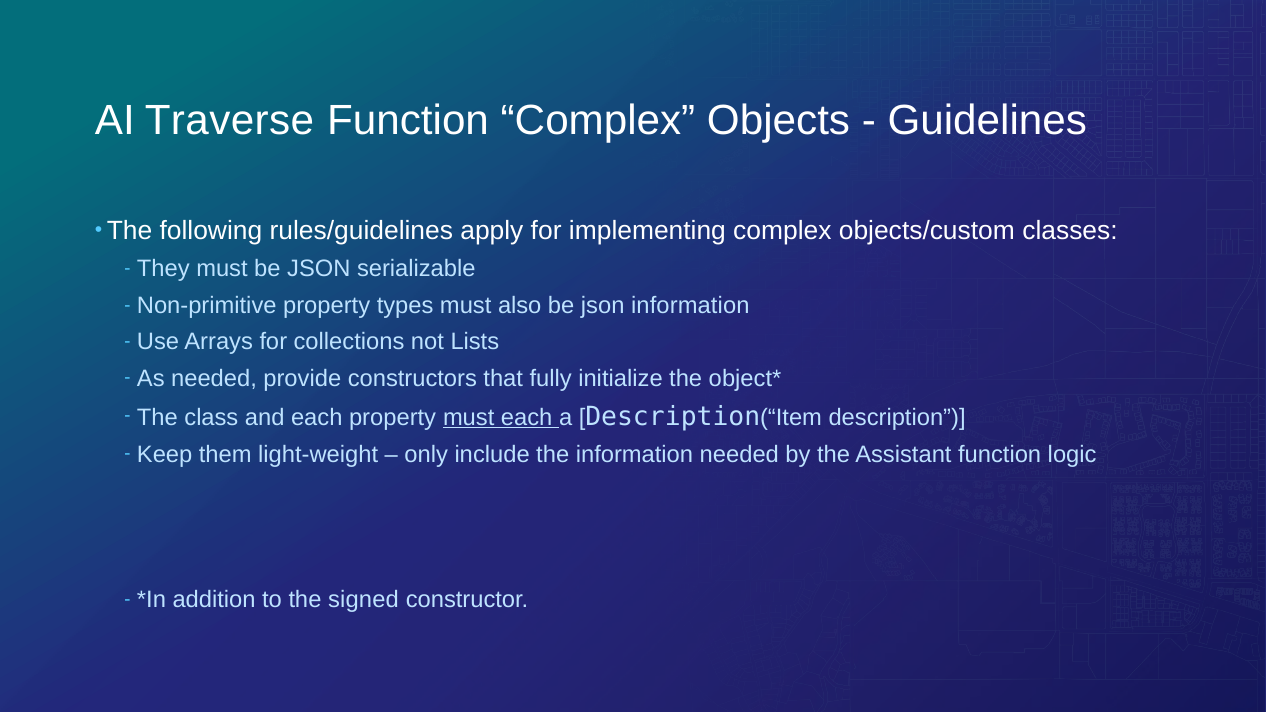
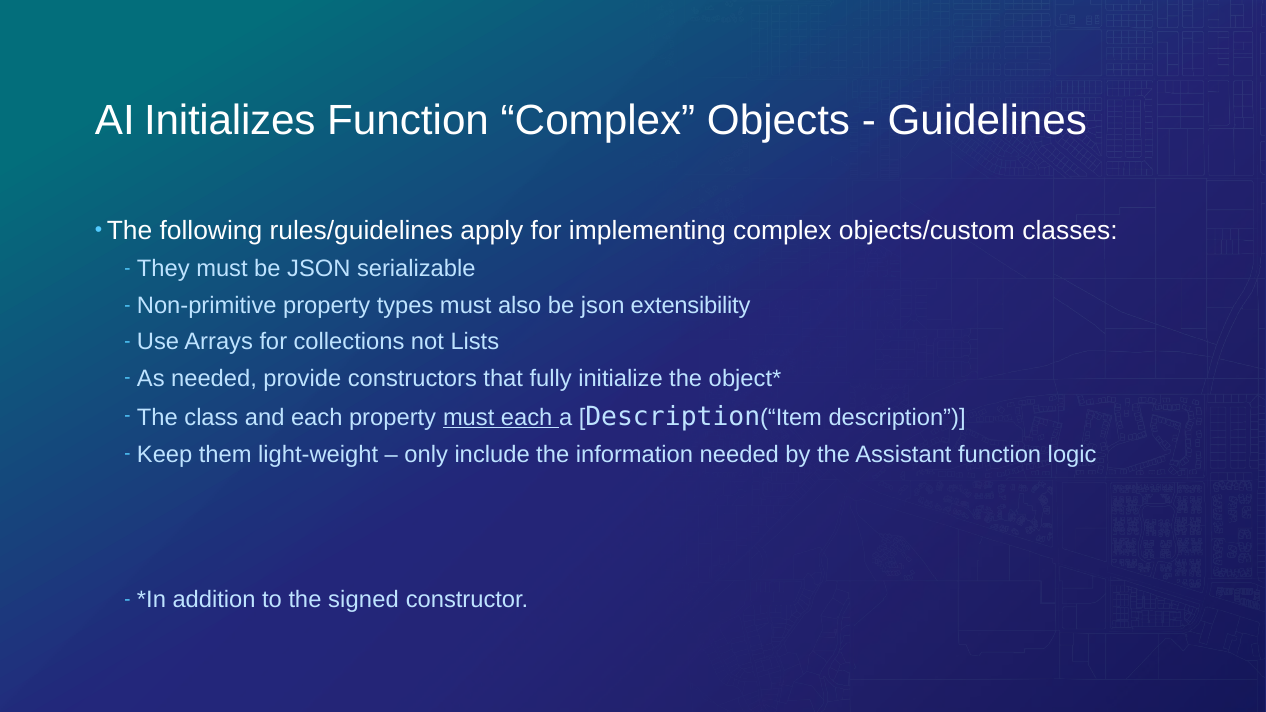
Traverse: Traverse -> Initializes (230, 120)
json information: information -> extensibility (690, 306)
